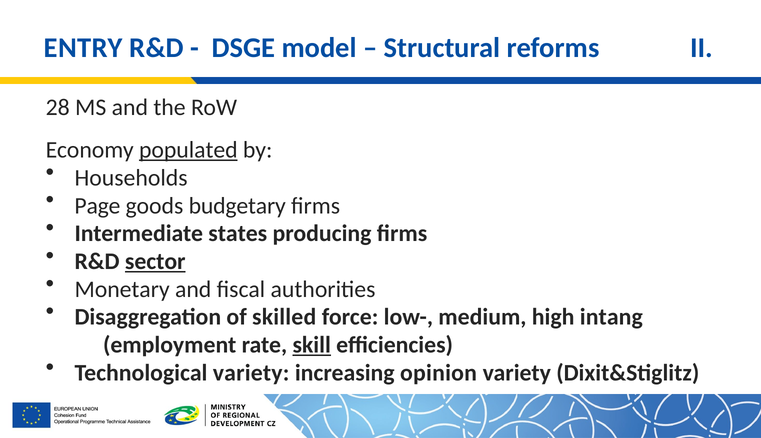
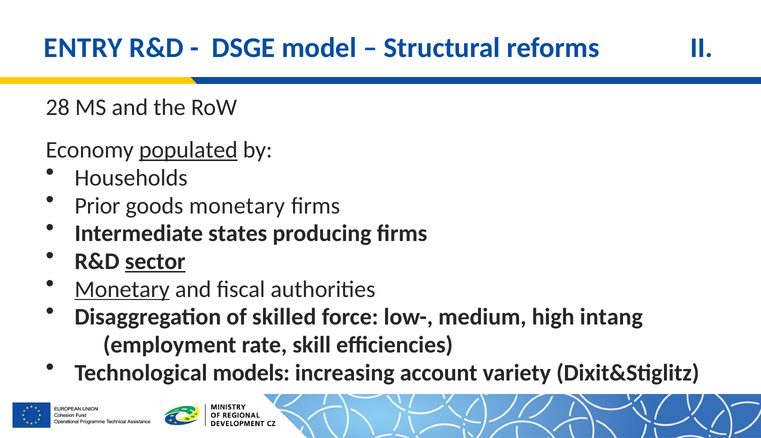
Page: Page -> Prior (97, 206)
goods budgetary: budgetary -> monetary (237, 206)
Monetary underline: none -> present (122, 290)
skill underline: present -> none (312, 345)
Technological variety: variety -> models (251, 373)
opinion: opinion -> account (439, 373)
